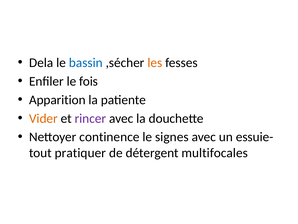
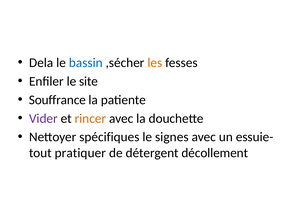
fois: fois -> site (88, 81)
Apparition: Apparition -> Souffrance (57, 100)
Vider colour: orange -> purple (43, 118)
rincer colour: purple -> orange (90, 118)
continence: continence -> spécifiques (109, 137)
multifocales: multifocales -> décollement (215, 153)
